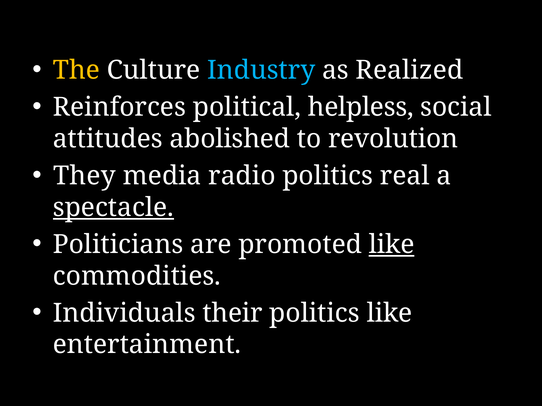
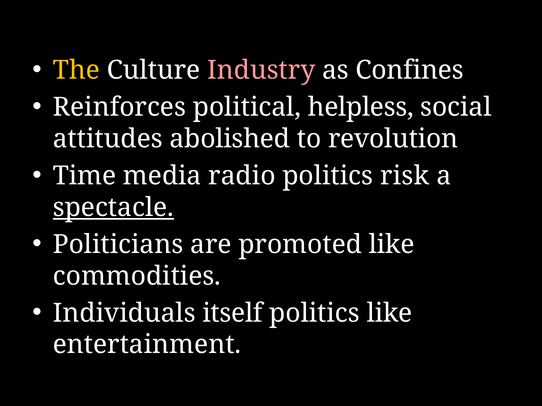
Industry colour: light blue -> pink (261, 70)
Realized: Realized -> Confines (410, 70)
They: They -> Time (85, 176)
real: real -> risk (405, 176)
like underline: present -> none (392, 245)
their: their -> itself (233, 313)
